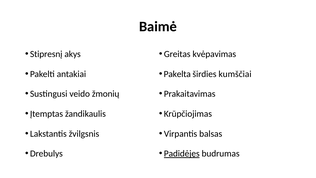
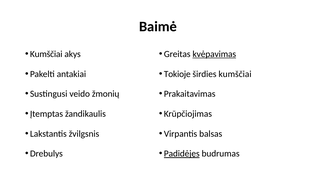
Stipresnį: Stipresnį -> Kumščiai (46, 54)
kvėpavimas underline: none -> present (214, 54)
Pakelta: Pakelta -> Tokioje (177, 74)
